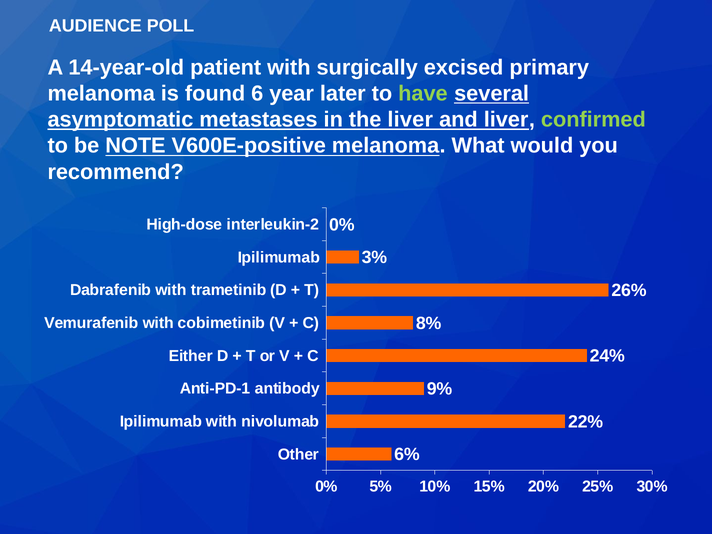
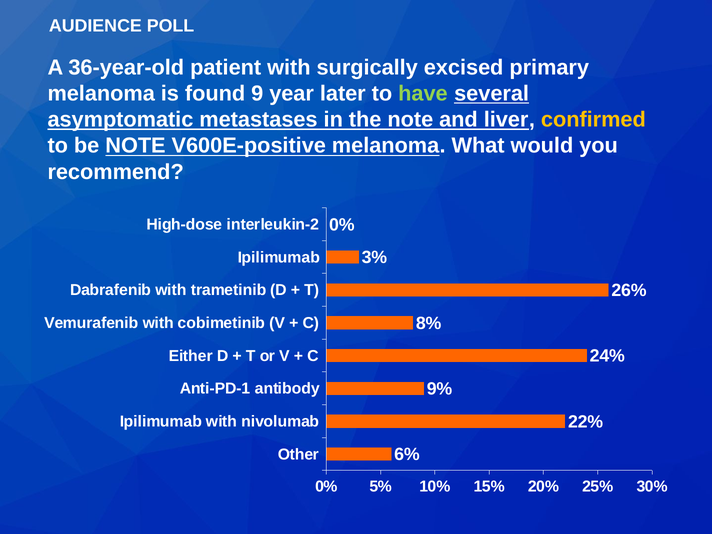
14-year-old: 14-year-old -> 36-year-old (126, 67)
6: 6 -> 9 (257, 94)
the liver: liver -> note (410, 120)
confirmed colour: light green -> yellow (593, 120)
